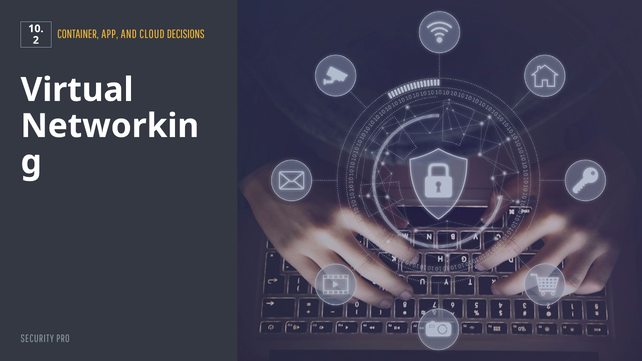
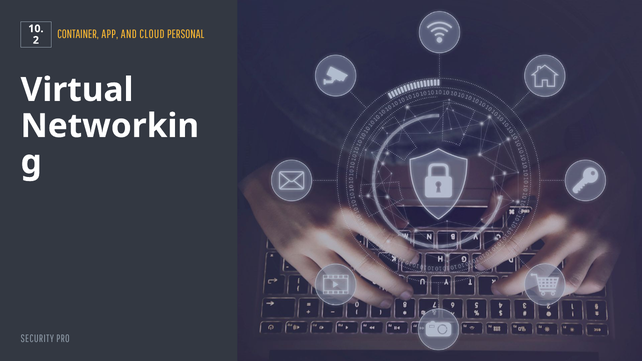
DECISIONS: DECISIONS -> PERSONAL (186, 34)
